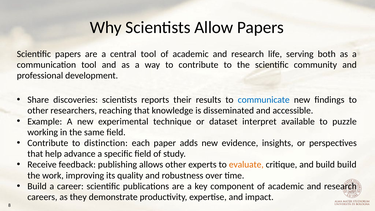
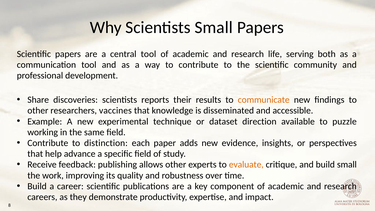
Scientists Allow: Allow -> Small (214, 28)
communicate colour: blue -> orange (264, 100)
reaching: reaching -> vaccines (115, 111)
interpret: interpret -> direction (259, 121)
build build: build -> small (347, 165)
